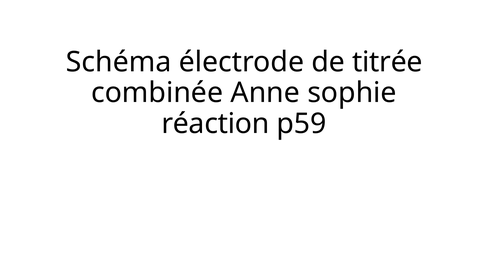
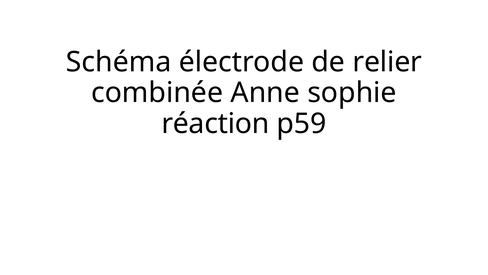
titrée: titrée -> relier (387, 62)
